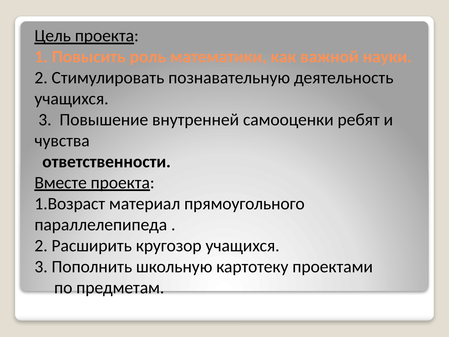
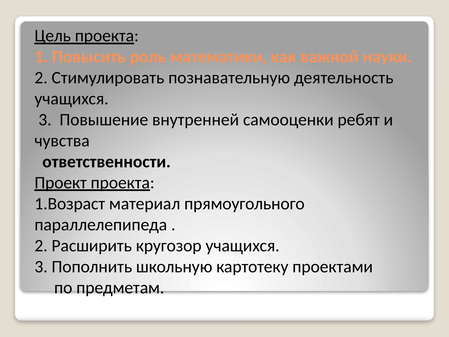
Вместе: Вместе -> Проект (61, 183)
